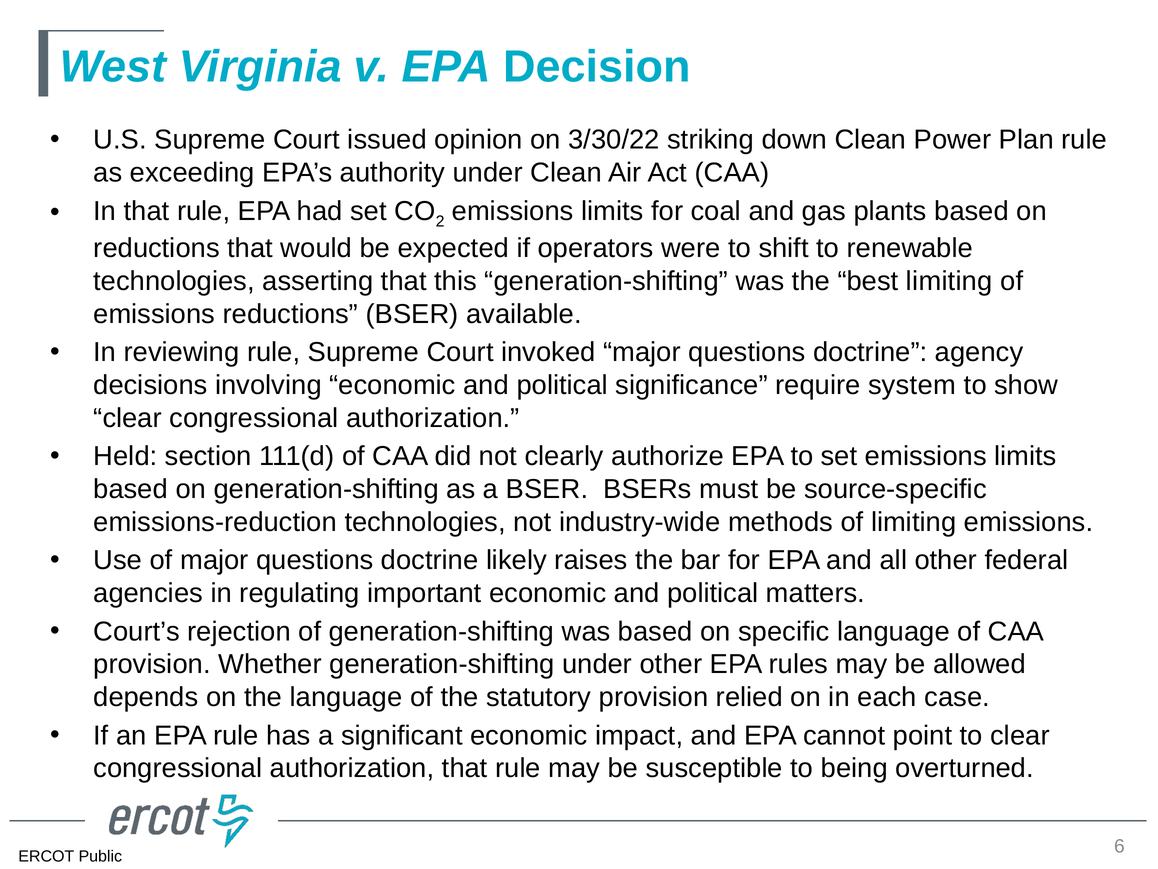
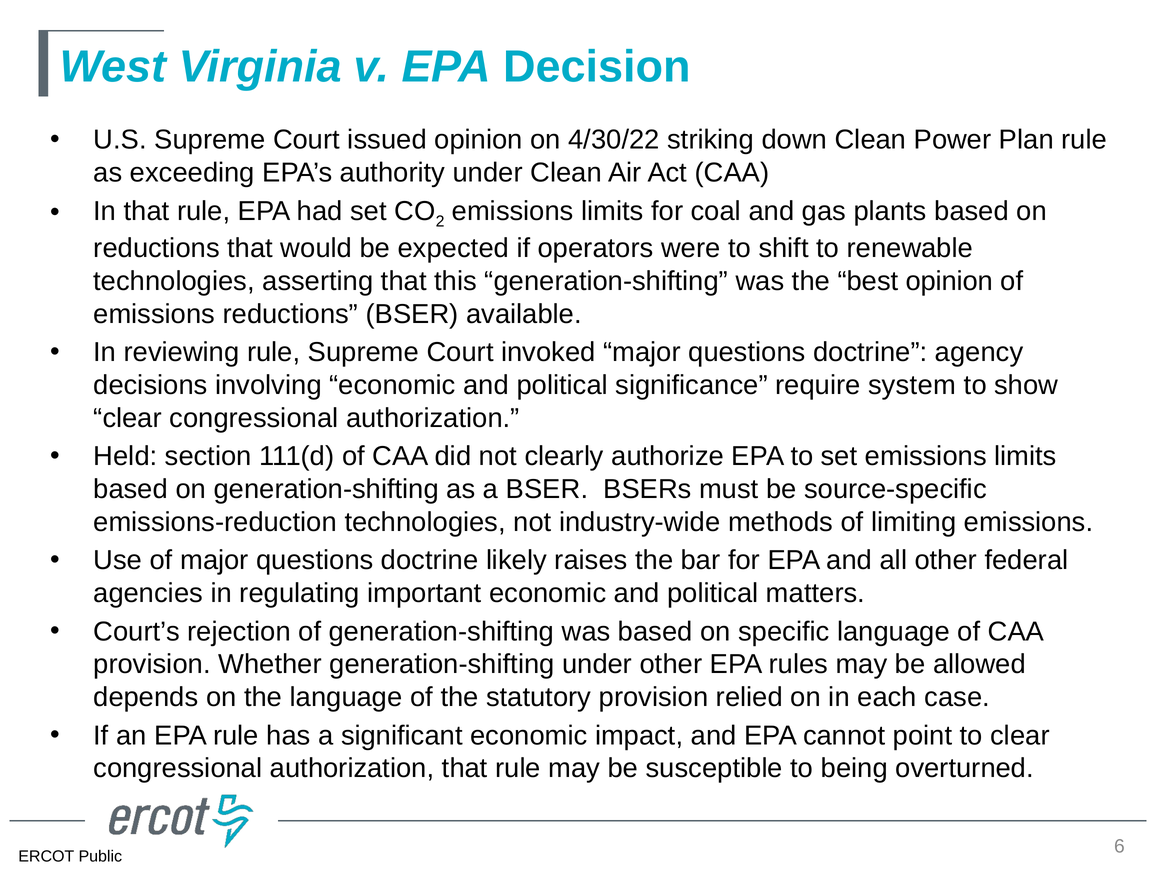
3/30/22: 3/30/22 -> 4/30/22 (614, 140)
best limiting: limiting -> opinion (949, 281)
